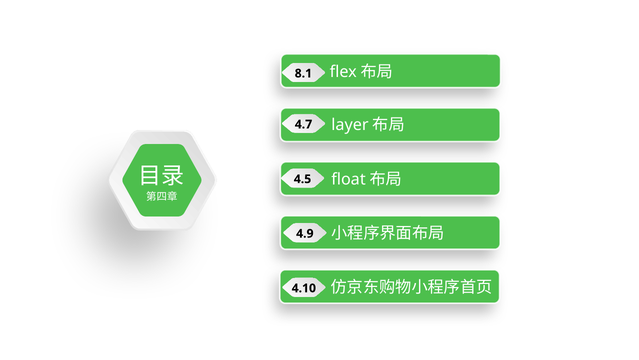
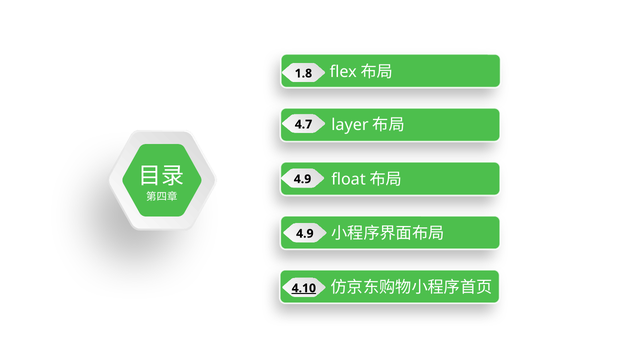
8.1: 8.1 -> 1.8 (303, 73)
4.5: 4.5 -> 4.9 (303, 179)
4.10 underline: none -> present (304, 288)
